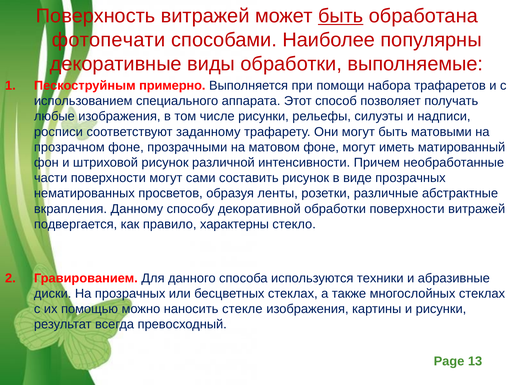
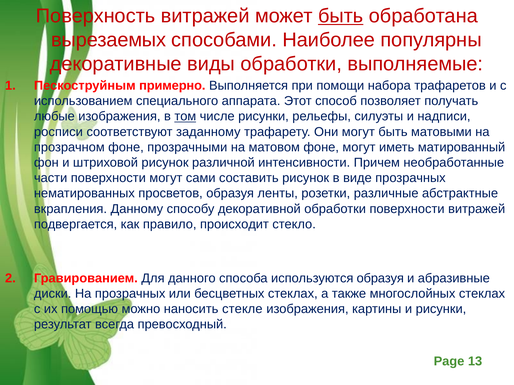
фотопечати: фотопечати -> вырезаемых (109, 40)
том underline: none -> present (185, 117)
характерны: характерны -> происходит (234, 224)
используются техники: техники -> образуя (380, 278)
